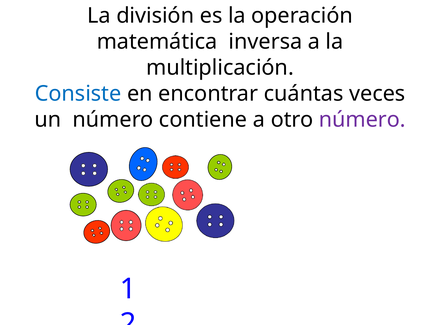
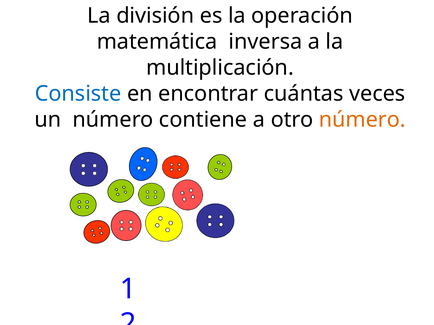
número colour: purple -> orange (362, 120)
